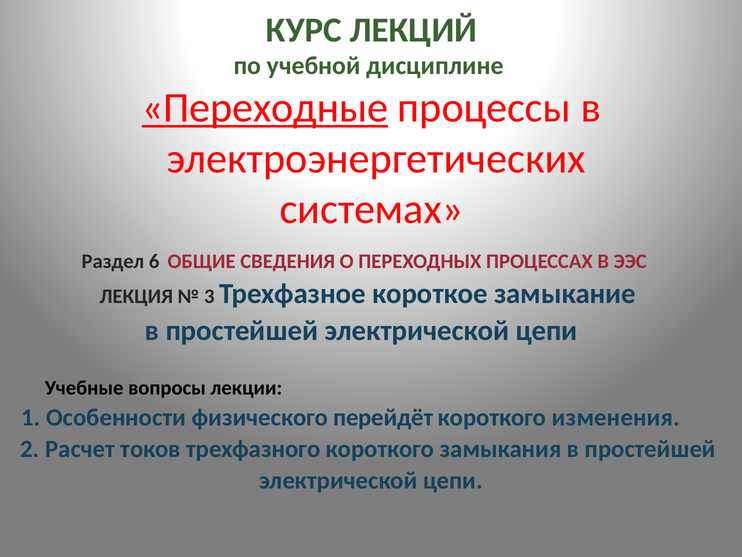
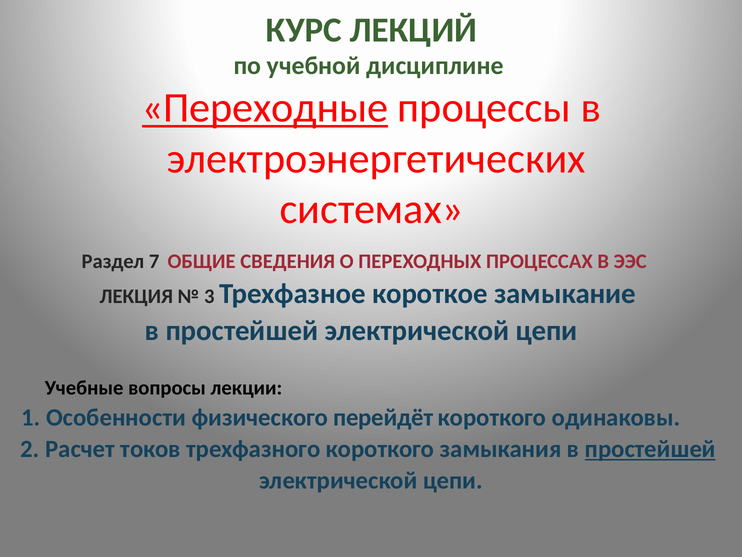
6: 6 -> 7 (154, 261)
изменения: изменения -> одинаковы (616, 417)
простейшей underline: none -> present (650, 449)
